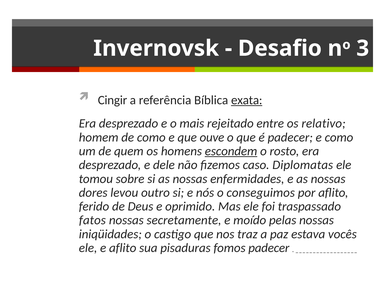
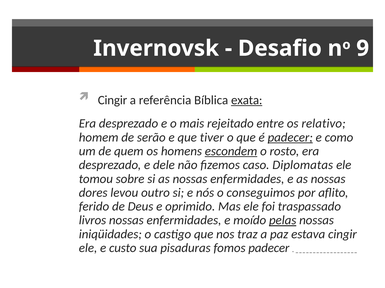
3: 3 -> 9 (363, 48)
de como: como -> serão (151, 138)
ouve: ouve -> tiver (212, 138)
padecer underline: none -> present (290, 138)
fatos: fatos -> livros (93, 221)
secretamente: secretamente -> enfermidades (184, 221)
pelas underline: none -> present (283, 221)
estava vocês: vocês -> cingir (342, 235)
e aflito: aflito -> custo (123, 249)
